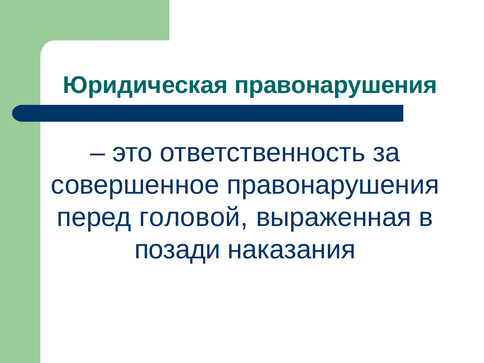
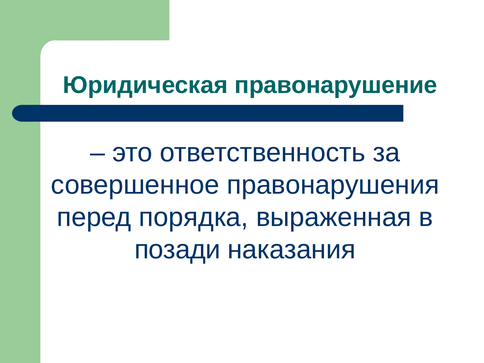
Юридическая правонарушения: правонарушения -> правонарушение (336, 85)
головой: головой -> порядка (194, 217)
